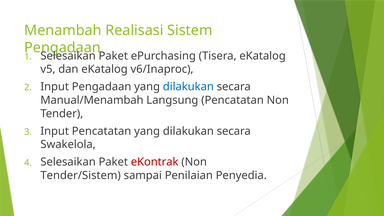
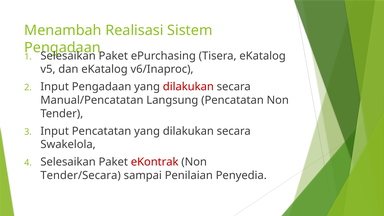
dilakukan colour: blue -> red (188, 87)
Manual/Menambah: Manual/Menambah -> Manual/Pencatatan (92, 100)
Tender/Sistem: Tender/Sistem -> Tender/Secara (81, 175)
